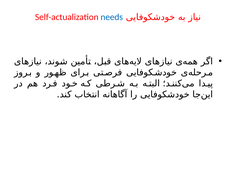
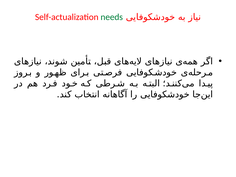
needs colour: blue -> green (112, 17)
